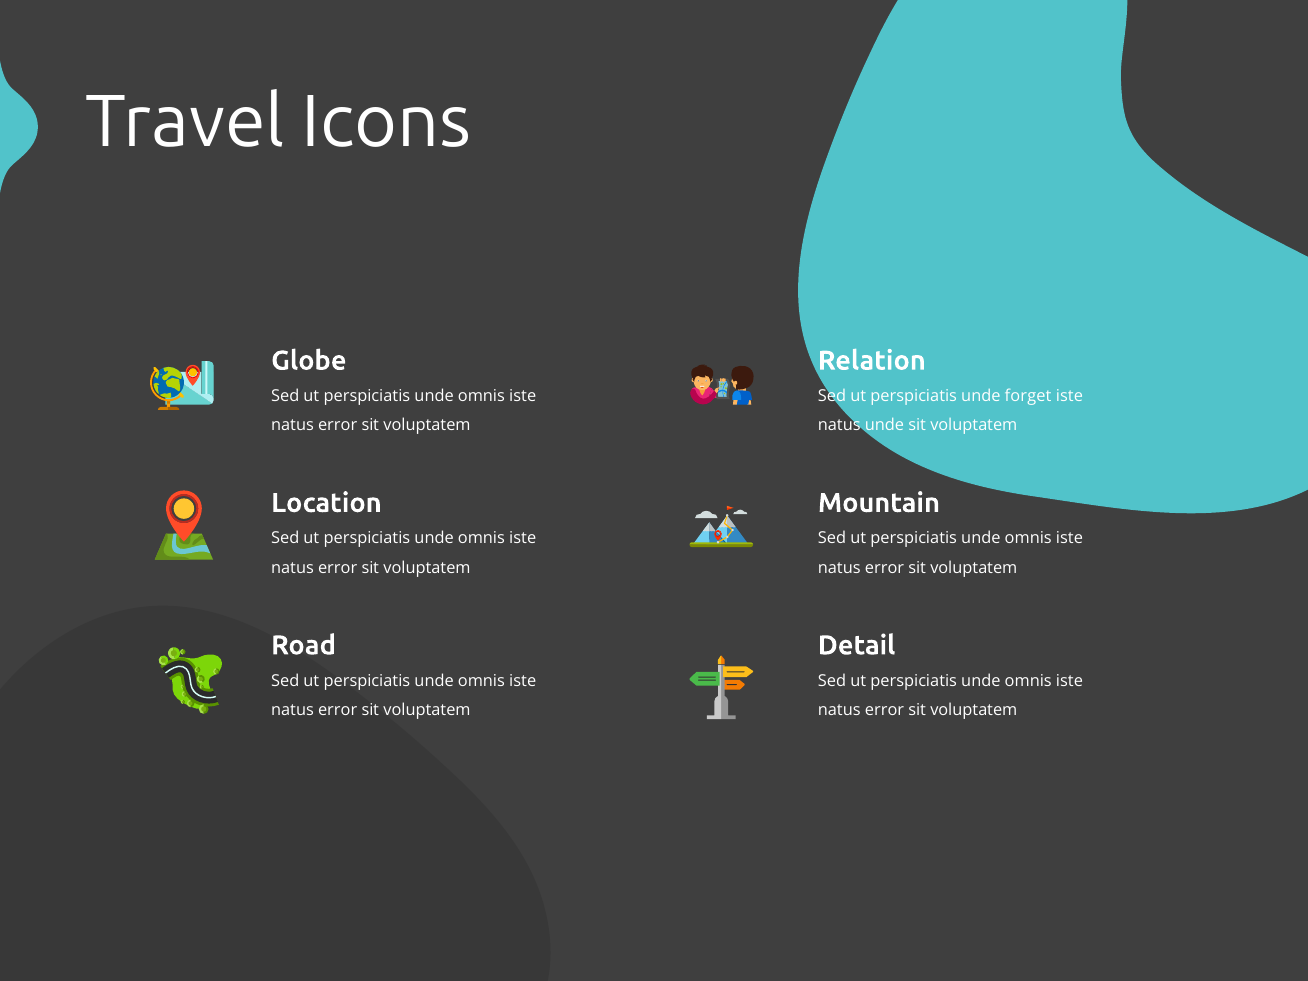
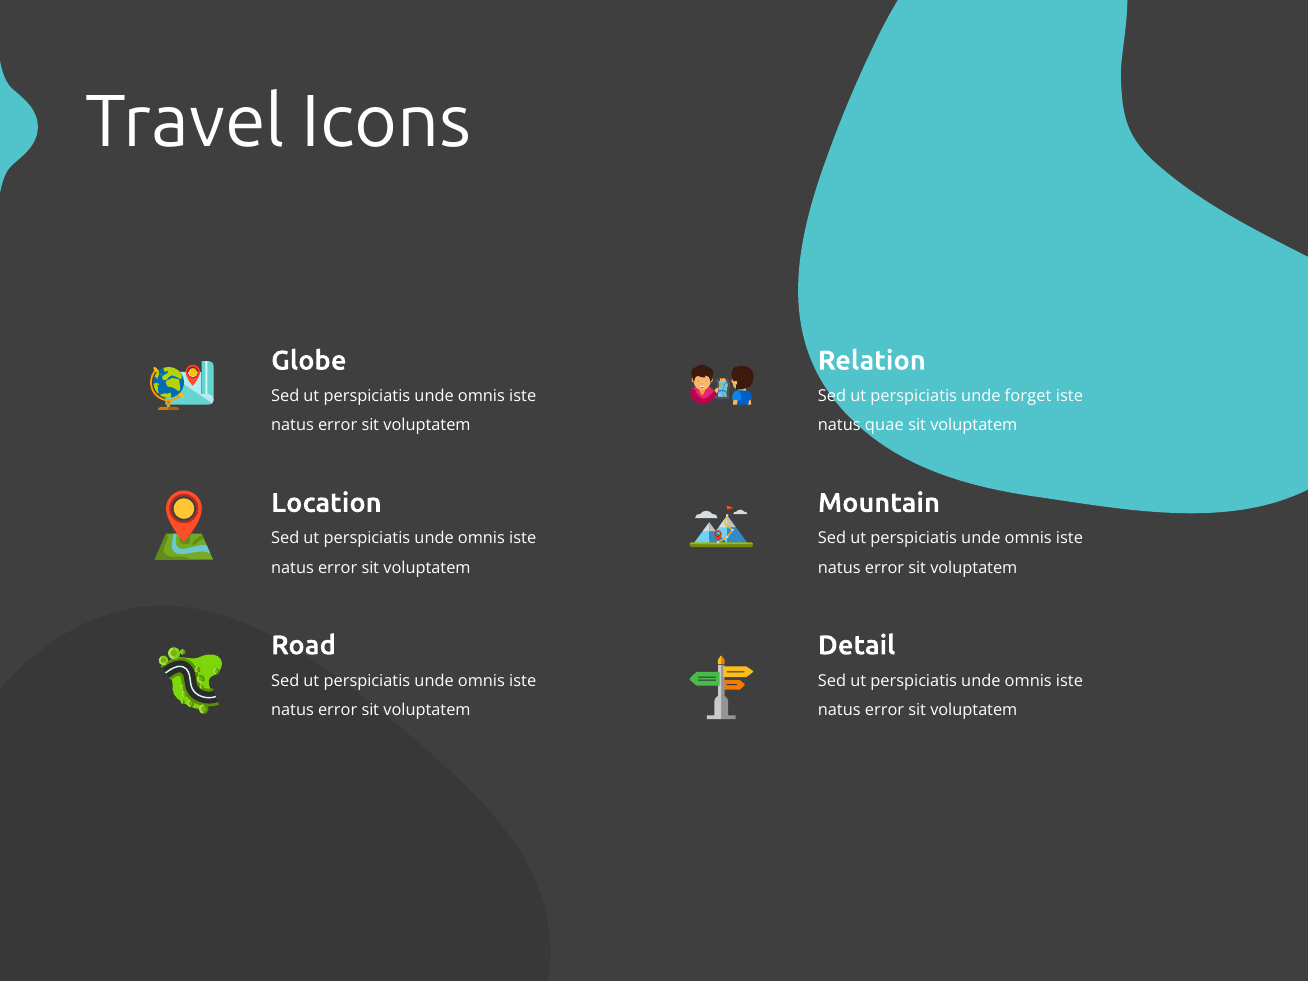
natus unde: unde -> quae (884, 425)
